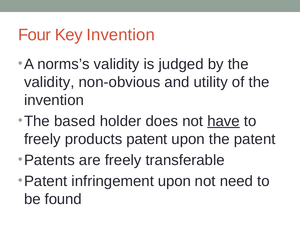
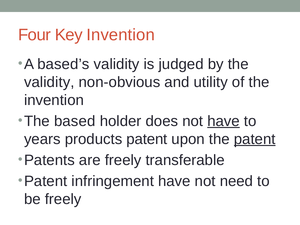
norms’s: norms’s -> based’s (63, 64)
freely: freely -> years (42, 139)
patent underline: none -> present (255, 139)
infringement upon: upon -> have (174, 181)
be found: found -> freely (63, 199)
